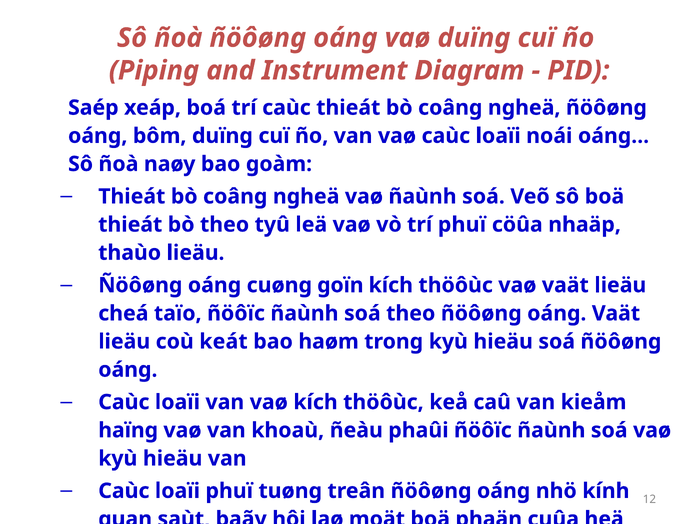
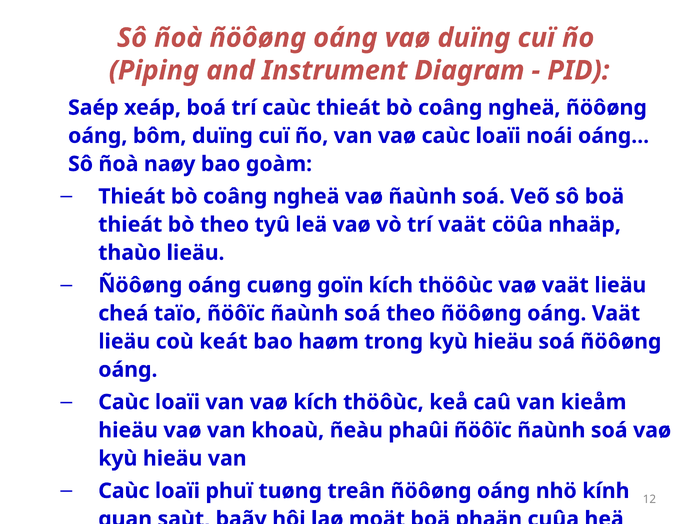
trí phuï: phuï -> vaät (462, 224)
haïng: haïng -> hieäu (128, 430)
